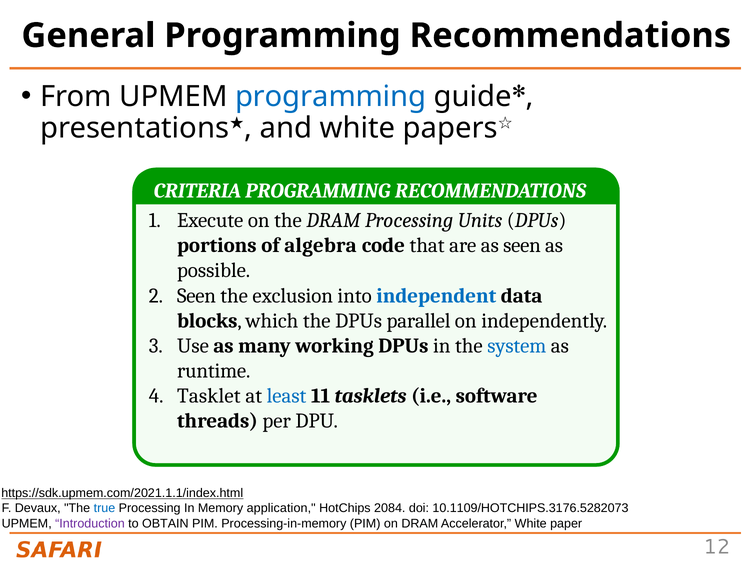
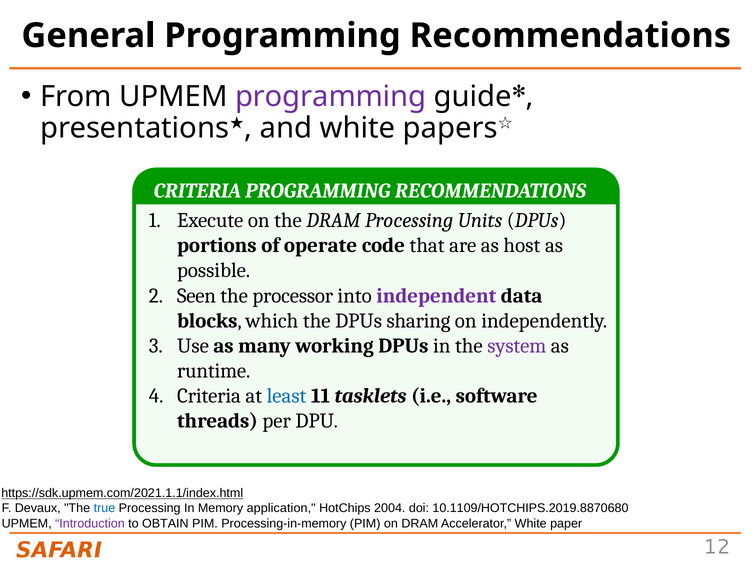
programming colour: blue -> purple (331, 96)
algebra: algebra -> operate (321, 246)
as seen: seen -> host (522, 246)
exclusion: exclusion -> processor (293, 296)
independent colour: blue -> purple (436, 296)
parallel: parallel -> sharing (418, 321)
system colour: blue -> purple (517, 346)
Tasklet: Tasklet -> Criteria (209, 396)
2084: 2084 -> 2004 (390, 508)
10.1109/HOTCHIPS.3176.5282073: 10.1109/HOTCHIPS.3176.5282073 -> 10.1109/HOTCHIPS.2019.8870680 (530, 508)
